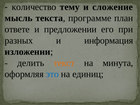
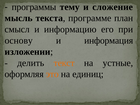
количество: количество -> программы (34, 7)
ответе: ответе -> смысл (17, 29)
предложении: предложении -> информацию (70, 29)
разных: разных -> основу (19, 41)
минута: минута -> устные (118, 63)
это colour: blue -> orange (52, 74)
